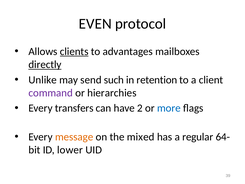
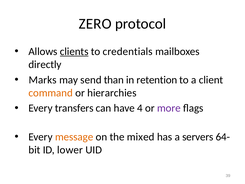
EVEN: EVEN -> ZERO (95, 24)
advantages: advantages -> credentials (128, 51)
directly underline: present -> none (45, 64)
Unlike: Unlike -> Marks (43, 80)
such: such -> than (114, 80)
command colour: purple -> orange (51, 93)
2: 2 -> 4 (140, 108)
more colour: blue -> purple (169, 108)
regular: regular -> servers (198, 137)
